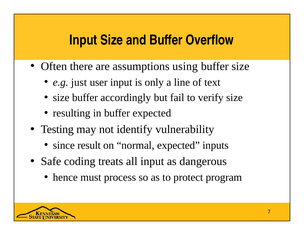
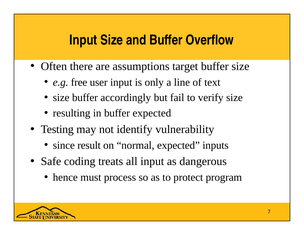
using: using -> target (185, 66)
just: just -> free (79, 82)
